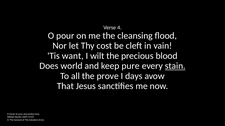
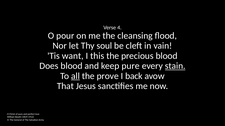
cost: cost -> soul (104, 46)
wilt: wilt -> this (97, 56)
Does world: world -> blood (72, 66)
all underline: none -> present (75, 76)
days: days -> back (134, 76)
